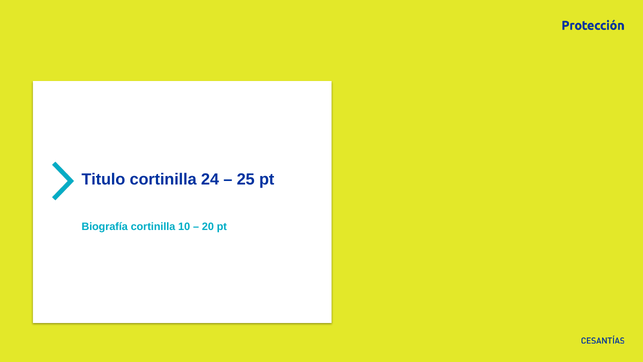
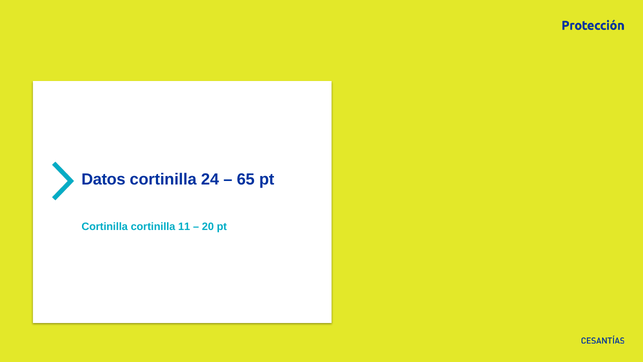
Titulo: Titulo -> Datos (103, 180)
25: 25 -> 65 (246, 180)
Biografía: Biografía -> Cortinilla (105, 226)
10: 10 -> 11 (184, 226)
